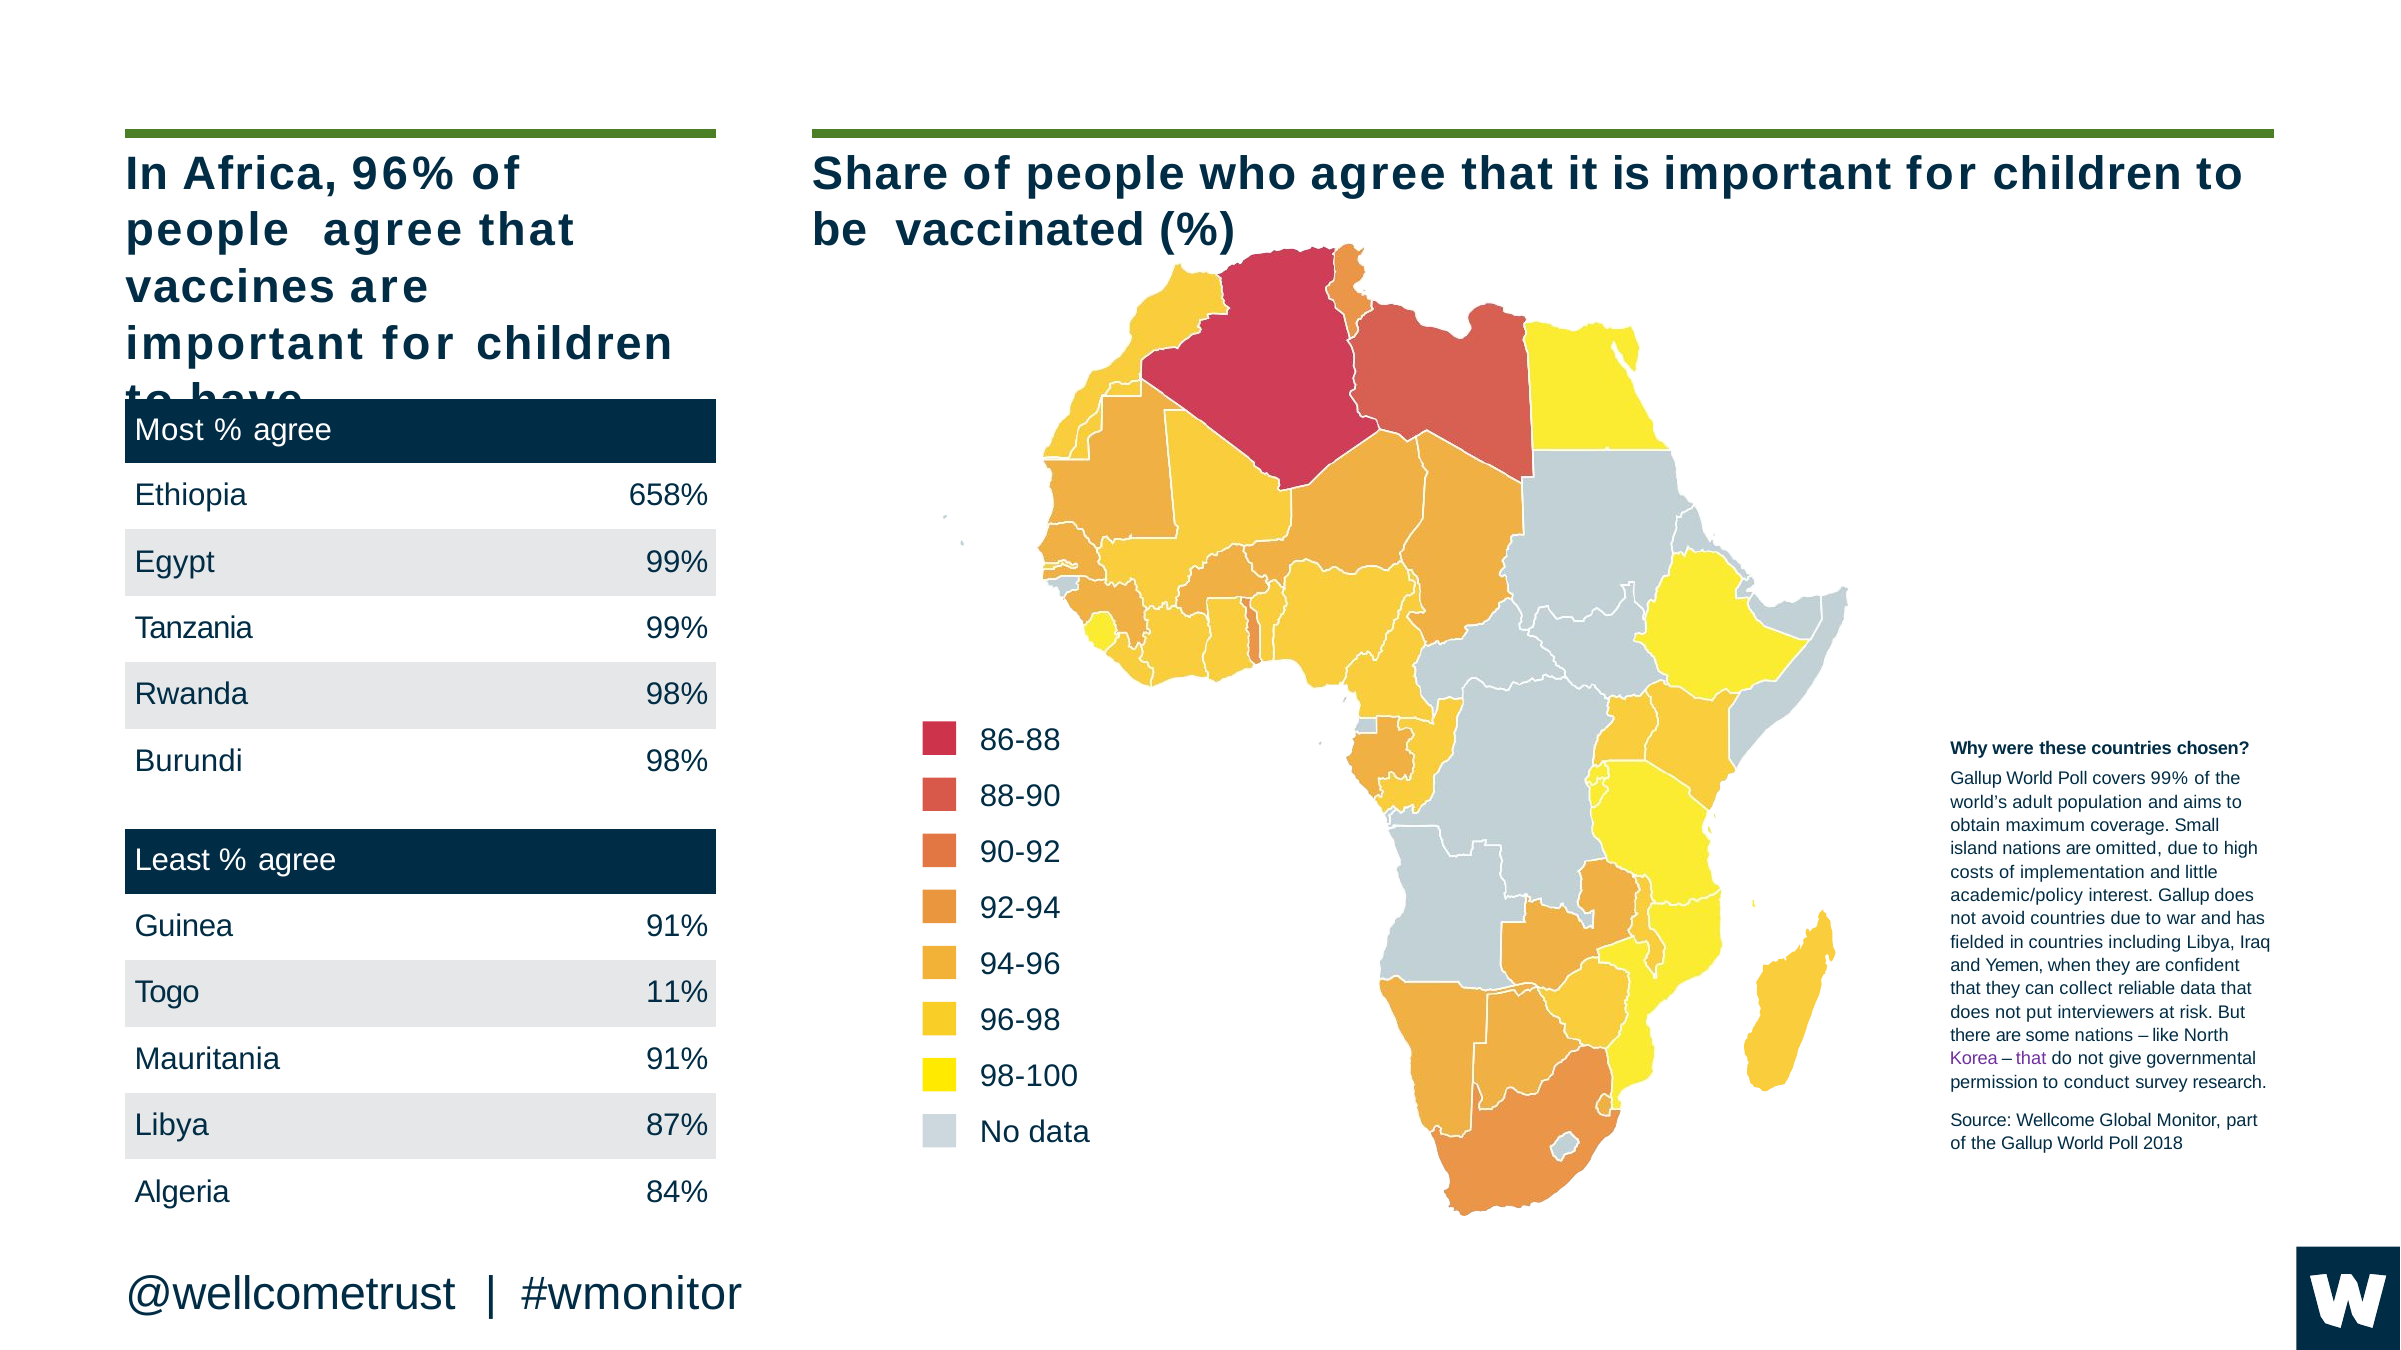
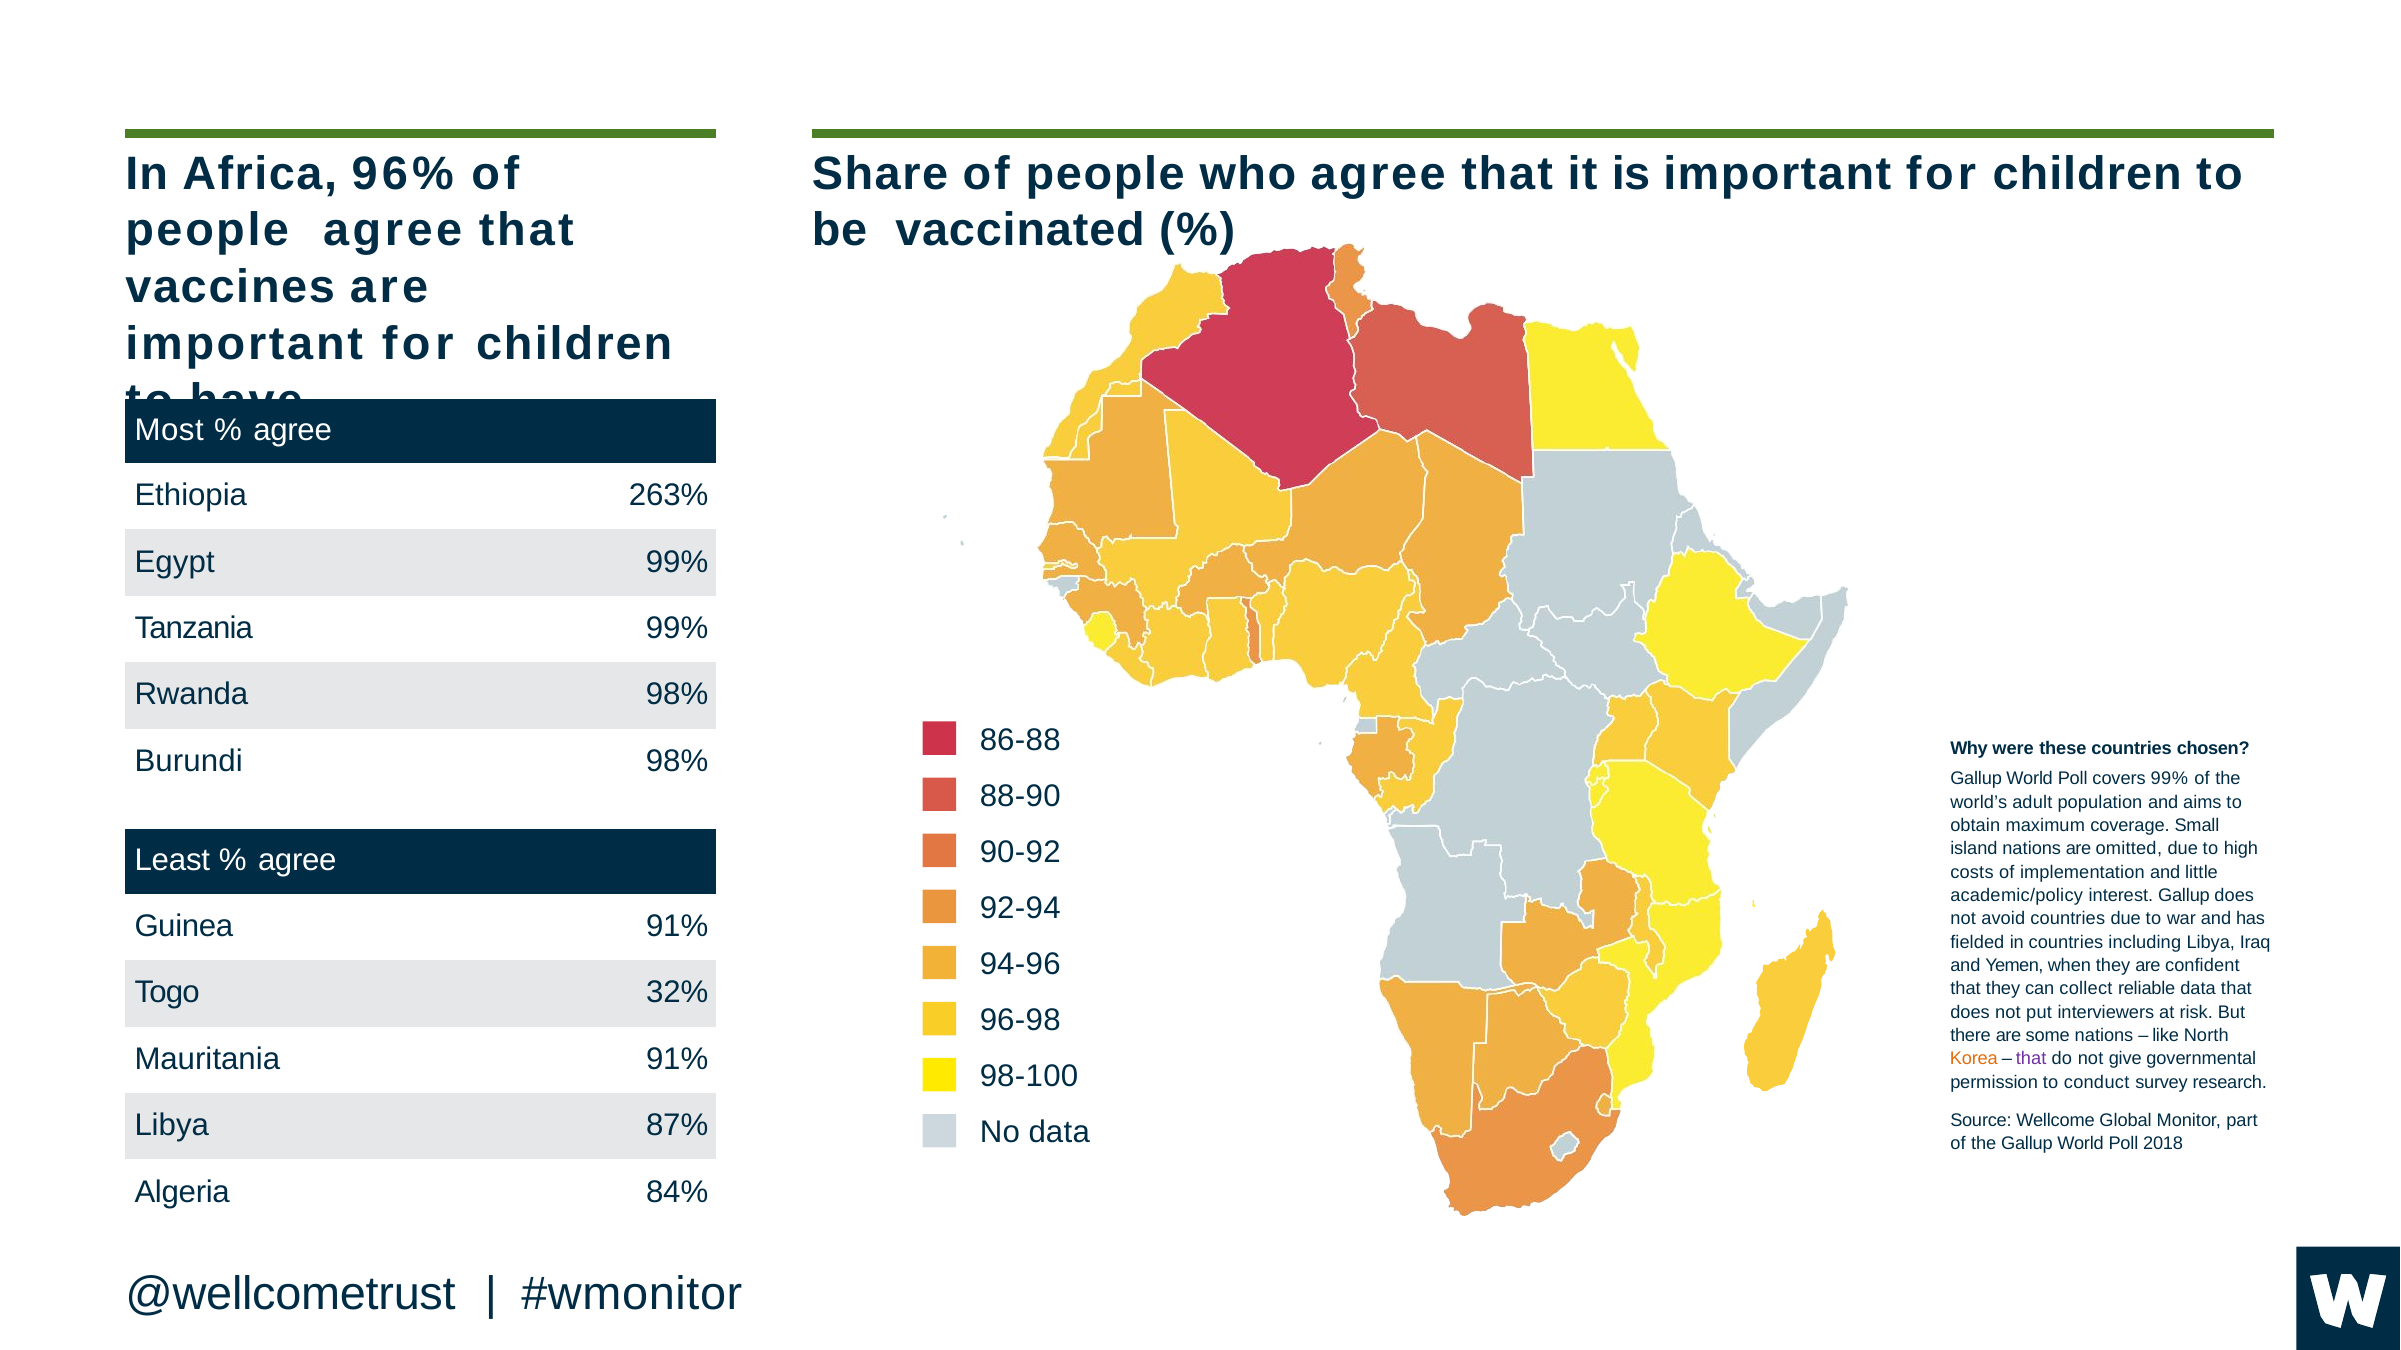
658%: 658% -> 263% (669, 495)
11%: 11% -> 32% (677, 993)
Korea colour: purple -> orange (1974, 1059)
